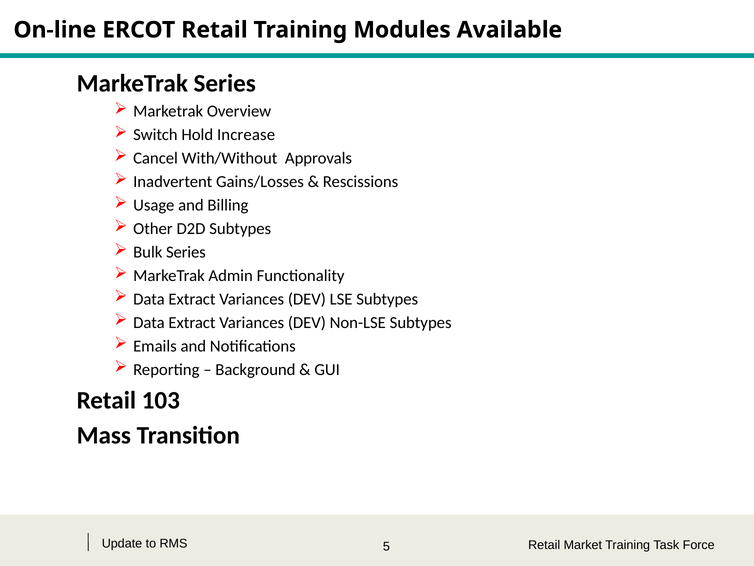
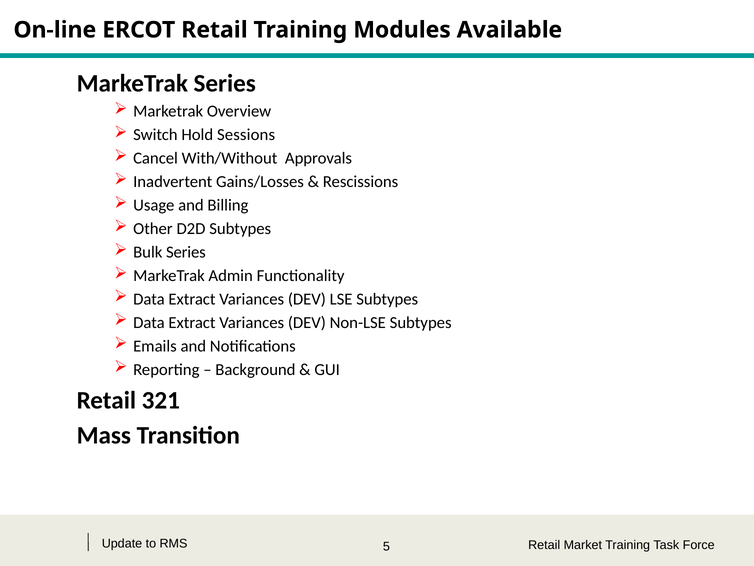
Increase: Increase -> Sessions (246, 135)
103: 103 -> 321 (161, 400)
